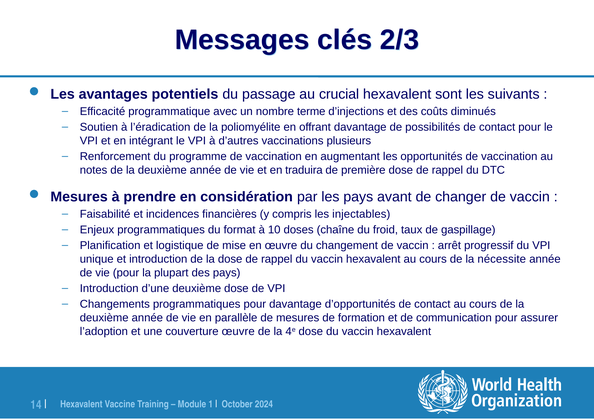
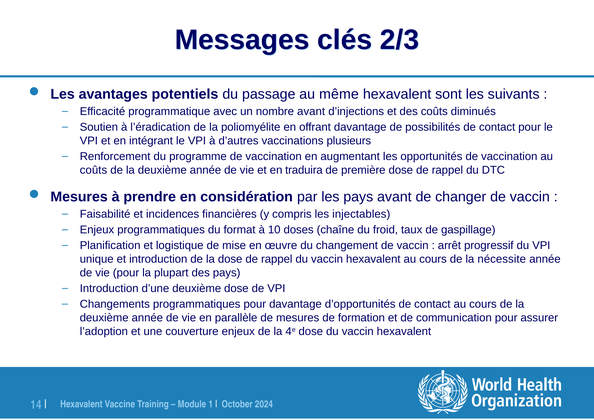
crucial: crucial -> même (339, 94)
nombre terme: terme -> avant (311, 111)
notes: notes -> coûts (93, 170)
couverture œuvre: œuvre -> enjeux (238, 331)
